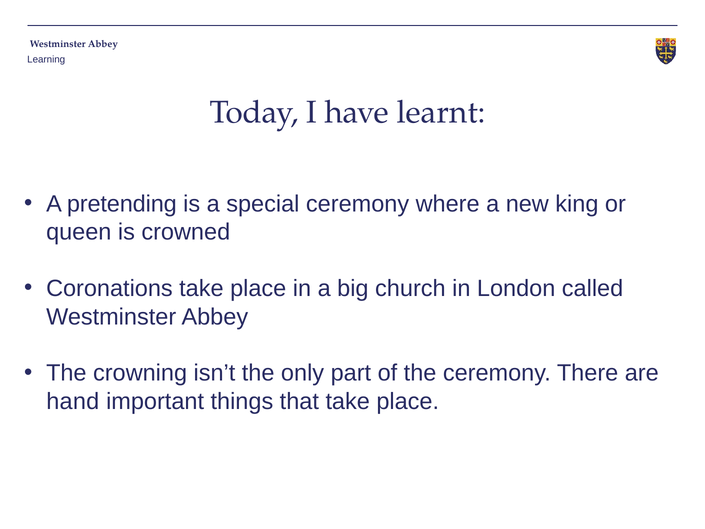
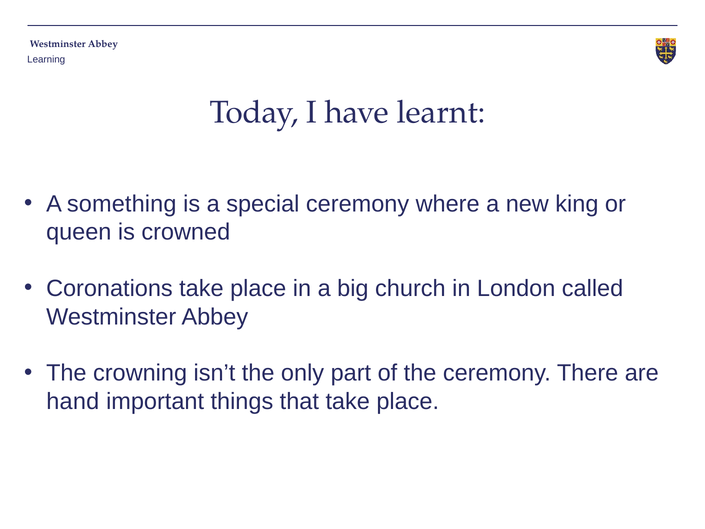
pretending: pretending -> something (122, 204)
